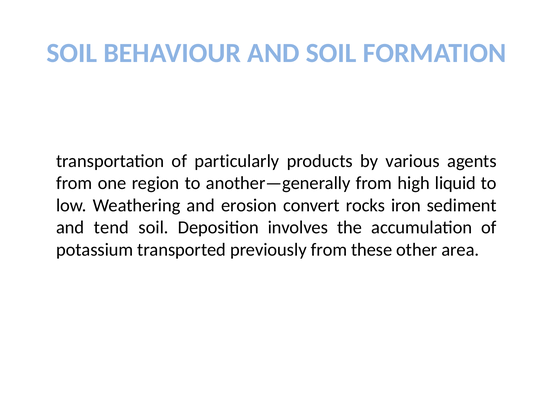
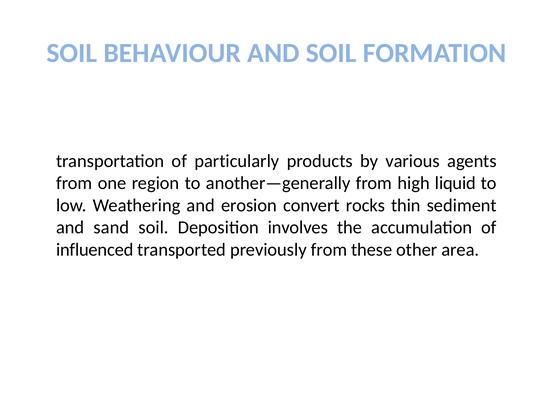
iron: iron -> thin (406, 205)
tend: tend -> sand (111, 227)
potassium: potassium -> influenced (95, 249)
